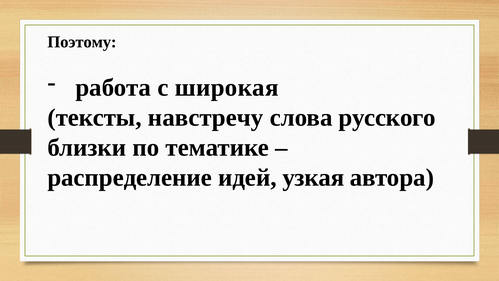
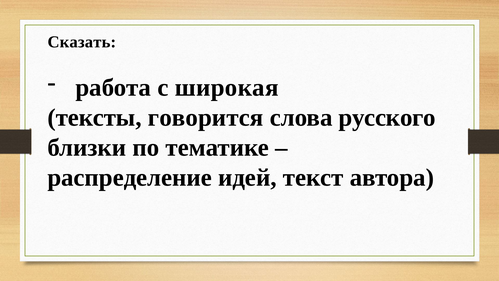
Поэтому: Поэтому -> Сказать (82, 42)
навстречу: навстречу -> говорится (206, 117)
узкая: узкая -> текст (313, 177)
